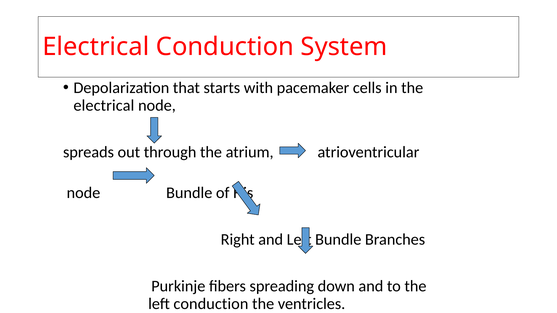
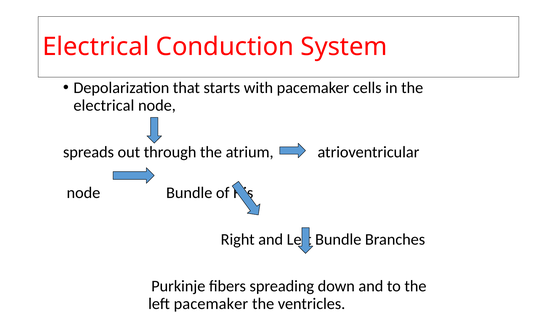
left conduction: conduction -> pacemaker (211, 304)
